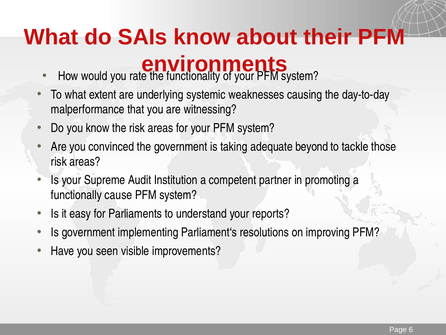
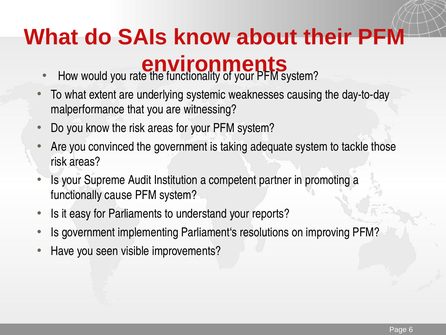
adequate beyond: beyond -> system (312, 146)
